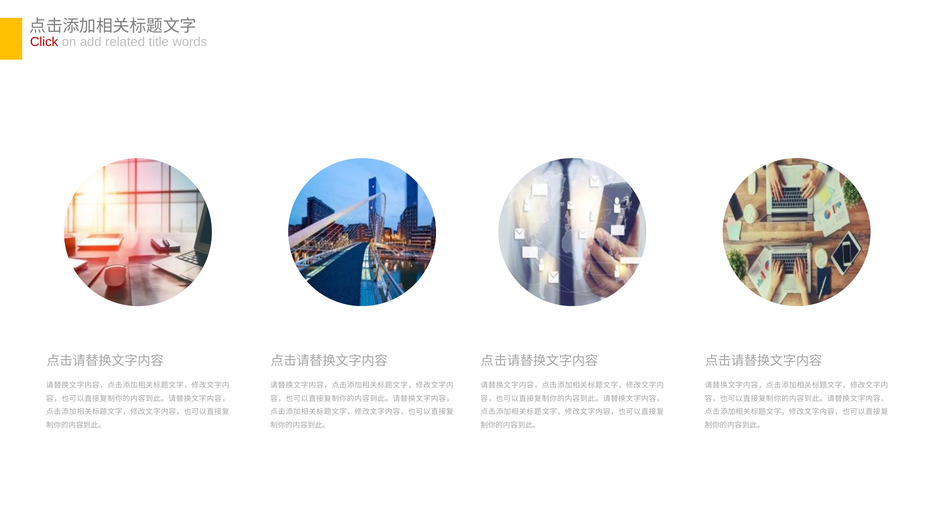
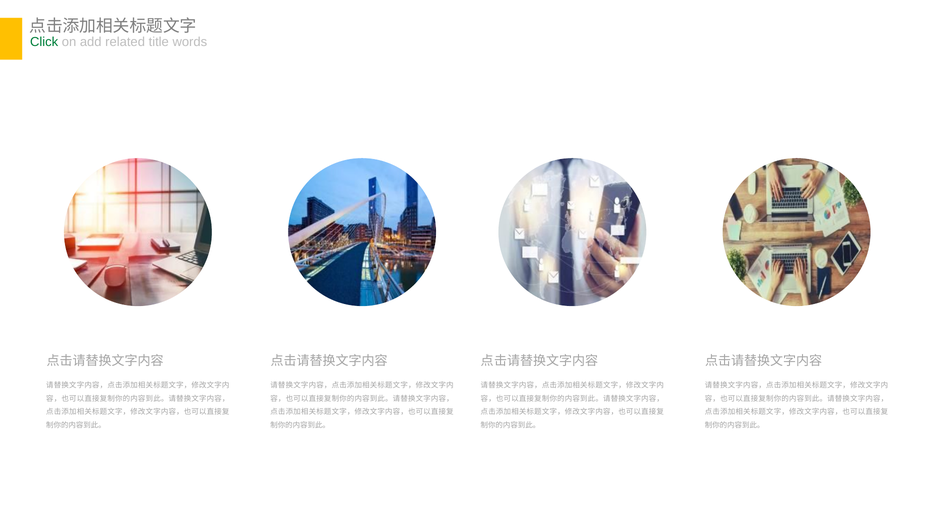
Click colour: red -> green (44, 42)
